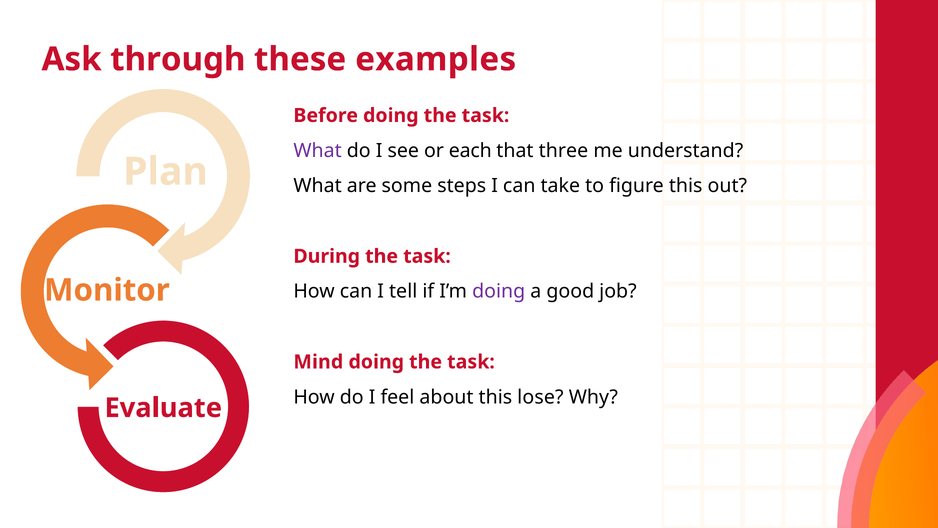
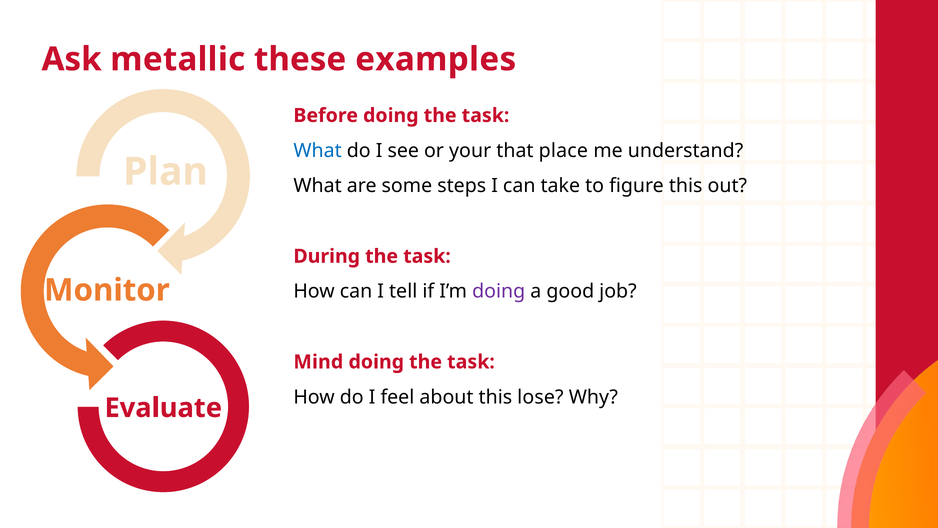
through: through -> metallic (178, 59)
What colour: purple -> blue (318, 151)
each: each -> your (470, 151)
three: three -> place (563, 151)
